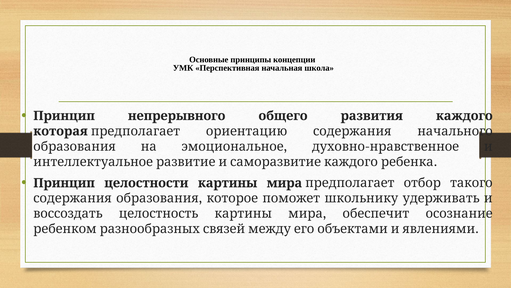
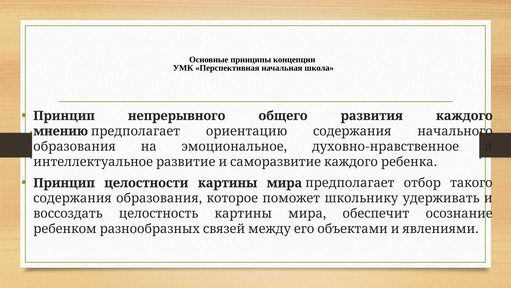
которая: которая -> мнению (61, 131)
